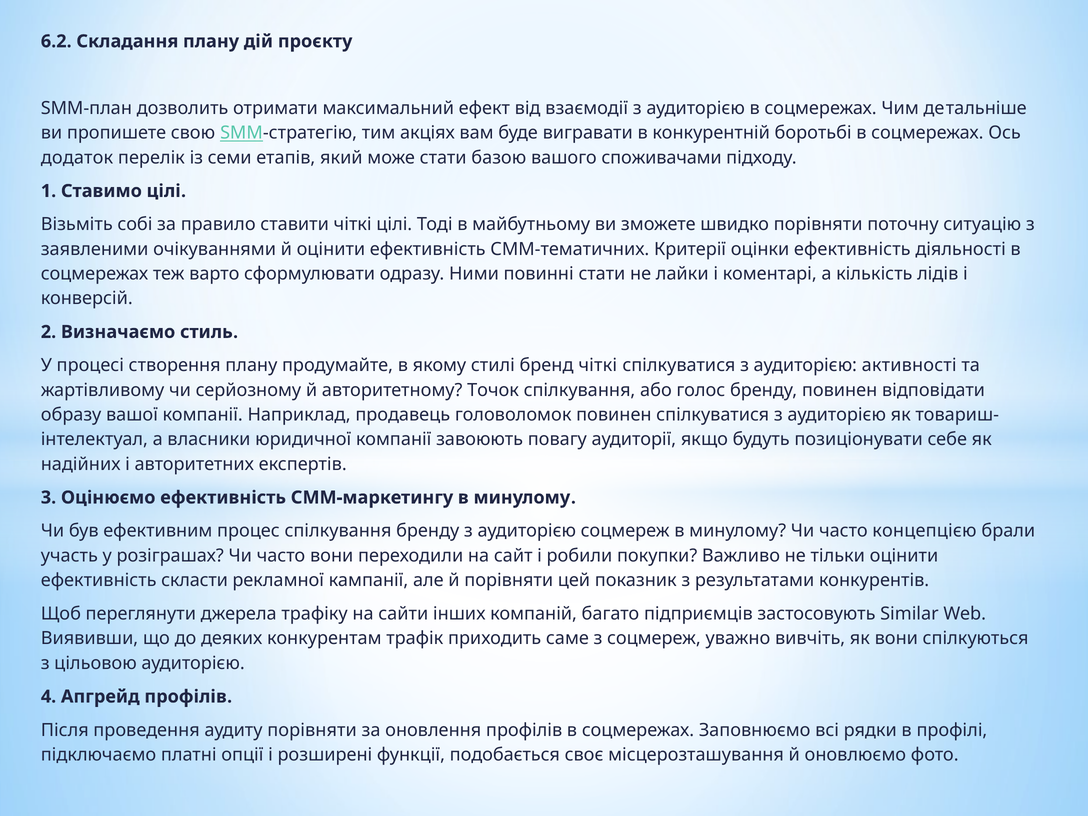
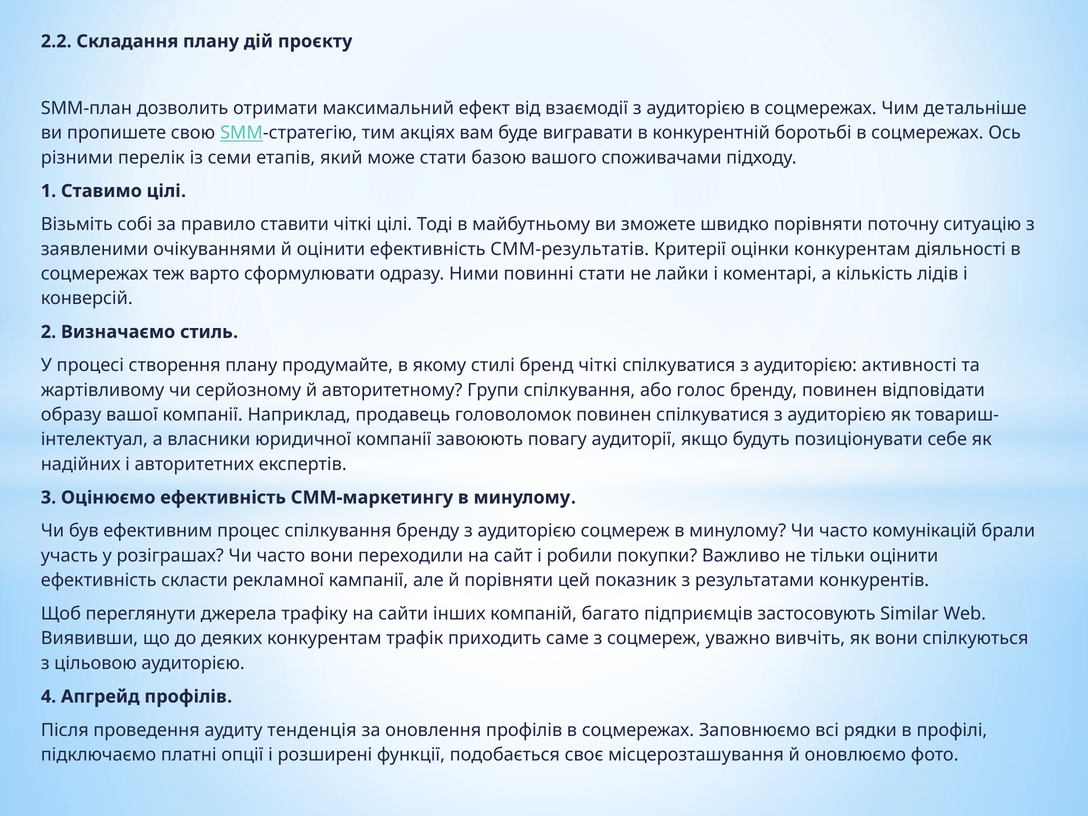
6.2: 6.2 -> 2.2 (56, 41)
додаток: додаток -> різними (77, 158)
СММ-тематичних: СММ-тематичних -> СММ-результатів (570, 249)
оцінки ефективність: ефективність -> конкурентам (852, 249)
Точок: Точок -> Групи (493, 390)
концепцією: концепцією -> комунікацій (925, 531)
аудиту порівняти: порівняти -> тенденція (312, 730)
